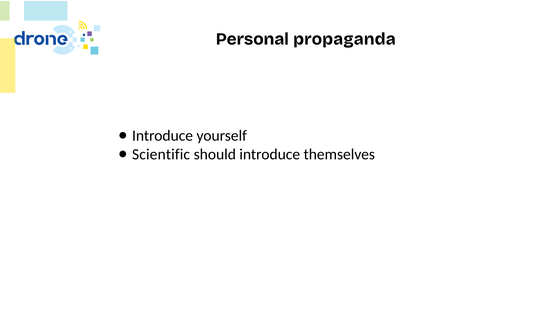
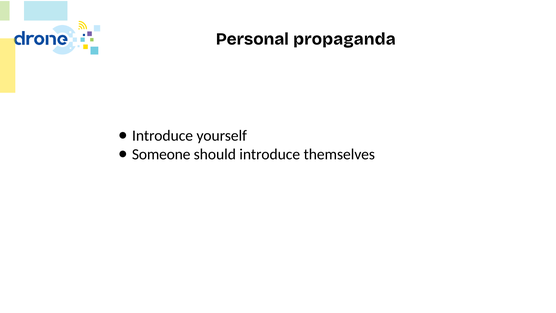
Scientific: Scientific -> Someone (161, 154)
